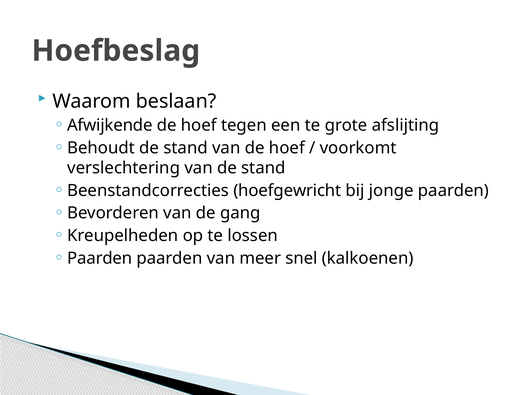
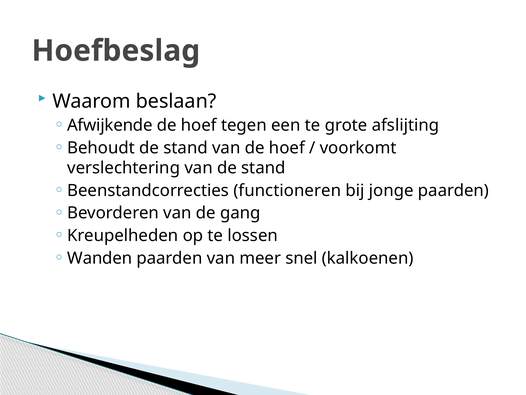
hoefgewricht: hoefgewricht -> functioneren (287, 190)
Paarden: Paarden -> Wanden (100, 258)
